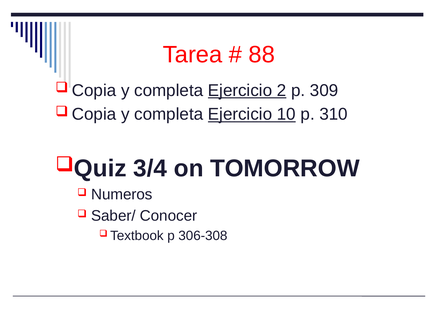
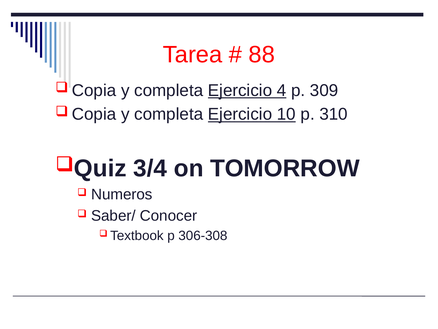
2: 2 -> 4 (282, 90)
